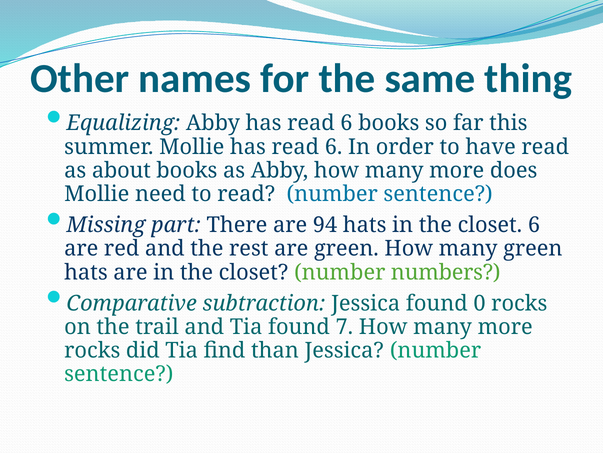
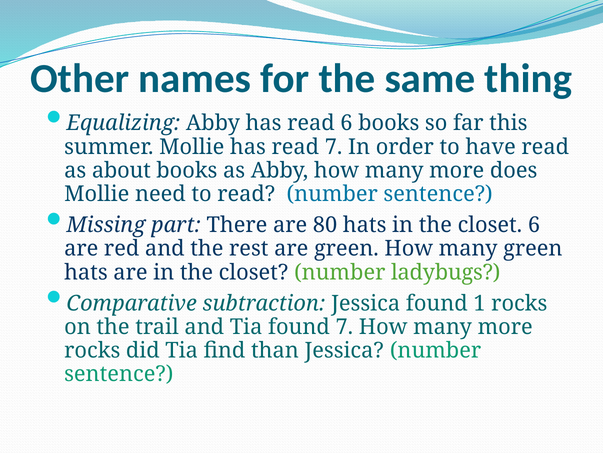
Mollie has read 6: 6 -> 7 (334, 147)
94: 94 -> 80 (325, 225)
numbers: numbers -> ladybugs (446, 272)
0: 0 -> 1 (480, 303)
